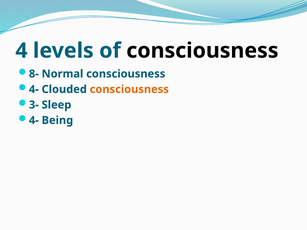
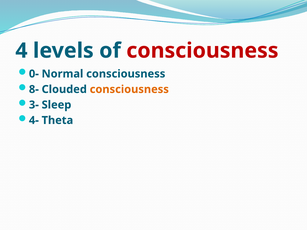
consciousness colour: black -> red (202, 51)
8-: 8- -> 0- (34, 74)
4-: 4- -> 8- (34, 89)
Being: Being -> Theta (57, 120)
